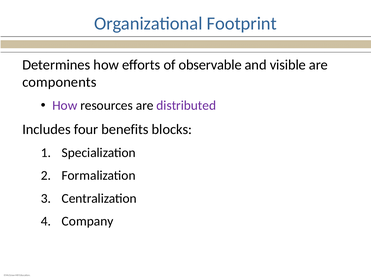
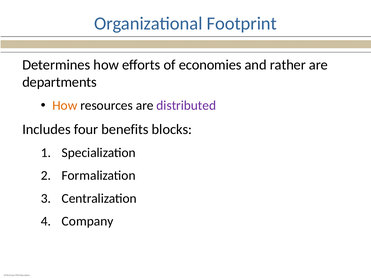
observable: observable -> economies (210, 65)
visible: visible -> rather (288, 65)
components: components -> departments (60, 82)
How colour: purple -> orange (65, 106)
